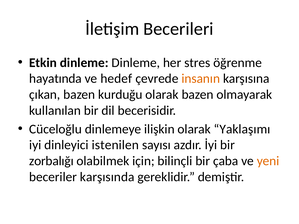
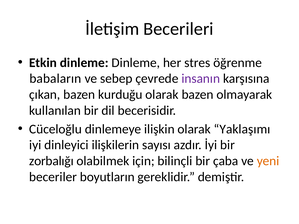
hayatında: hayatında -> babaların (55, 79)
hedef: hedef -> sebep (116, 79)
insanın colour: orange -> purple (201, 79)
istenilen: istenilen -> ilişkilerin (115, 145)
karşısında: karşısında -> boyutların (107, 177)
